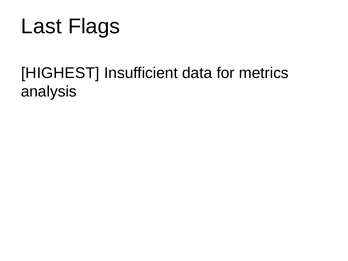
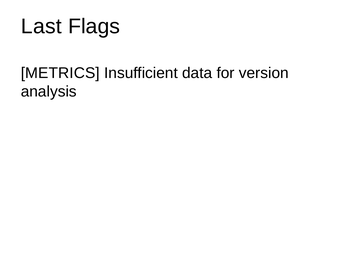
HIGHEST: HIGHEST -> METRICS (60, 73)
metrics: metrics -> version (264, 73)
